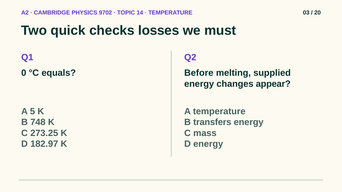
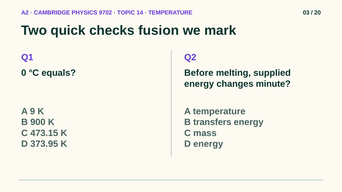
losses: losses -> fusion (159, 31)
must: must -> mark (220, 31)
appear: appear -> minute (273, 84)
5: 5 -> 9 (33, 112)
748: 748 -> 900 (38, 122)
273.25: 273.25 -> 473.15 (44, 133)
182.97: 182.97 -> 373.95 (44, 144)
